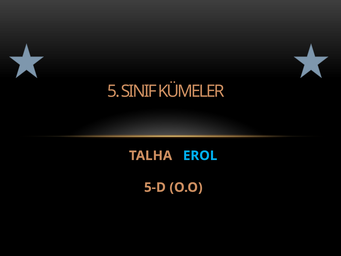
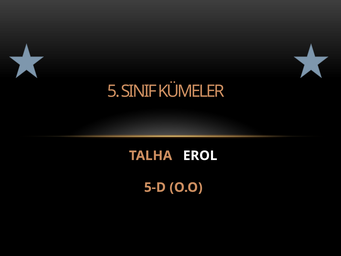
EROL colour: light blue -> white (200, 155)
